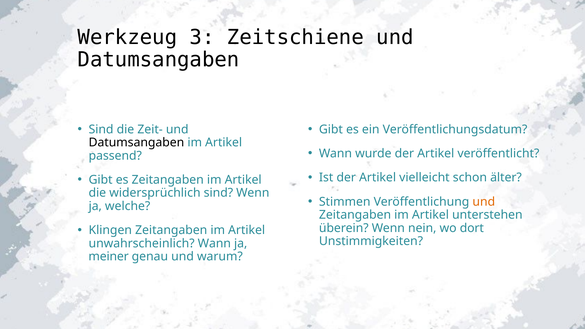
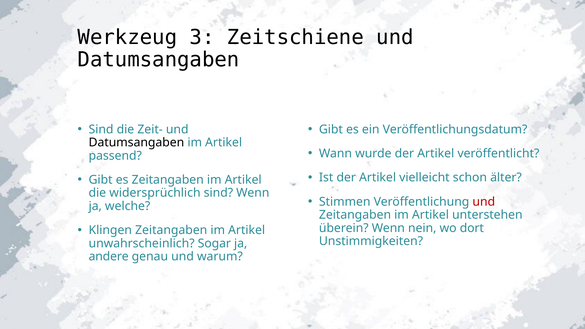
und colour: orange -> red (484, 202)
unwahrscheinlich Wann: Wann -> Sogar (214, 243)
meiner: meiner -> andere (109, 257)
